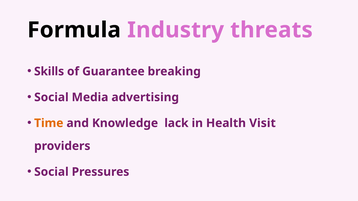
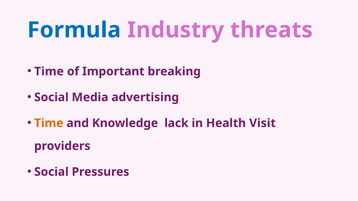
Formula colour: black -> blue (74, 30)
Skills: Skills -> Time (49, 72)
Guarantee: Guarantee -> Important (113, 72)
